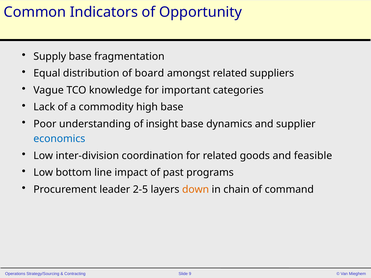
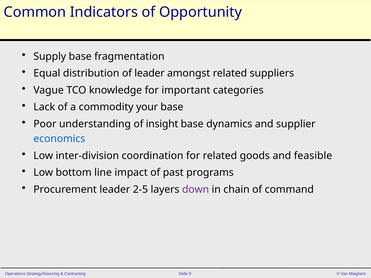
of board: board -> leader (150, 73)
high: high -> your (147, 107)
down colour: orange -> purple (196, 190)
